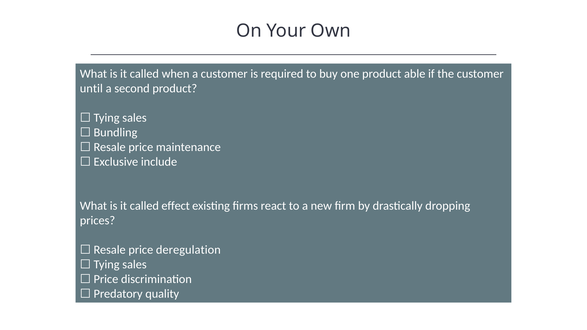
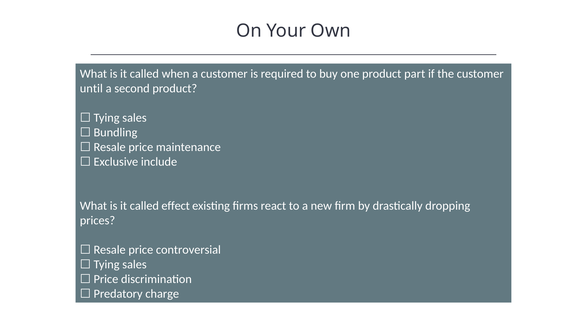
able: able -> part (415, 74)
deregulation: deregulation -> controversial (188, 250)
quality: quality -> charge (162, 294)
